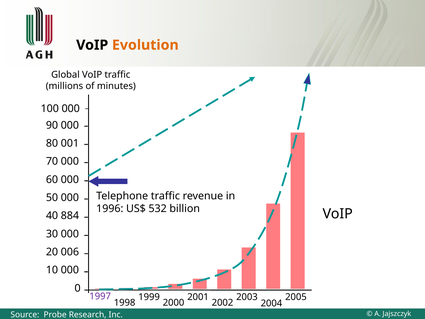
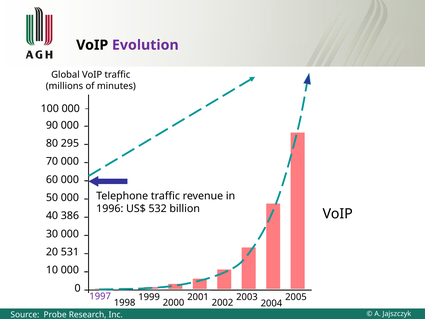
Evolution colour: orange -> purple (145, 45)
001: 001 -> 295 (70, 143)
884: 884 -> 386 (70, 216)
006: 006 -> 531 (70, 252)
